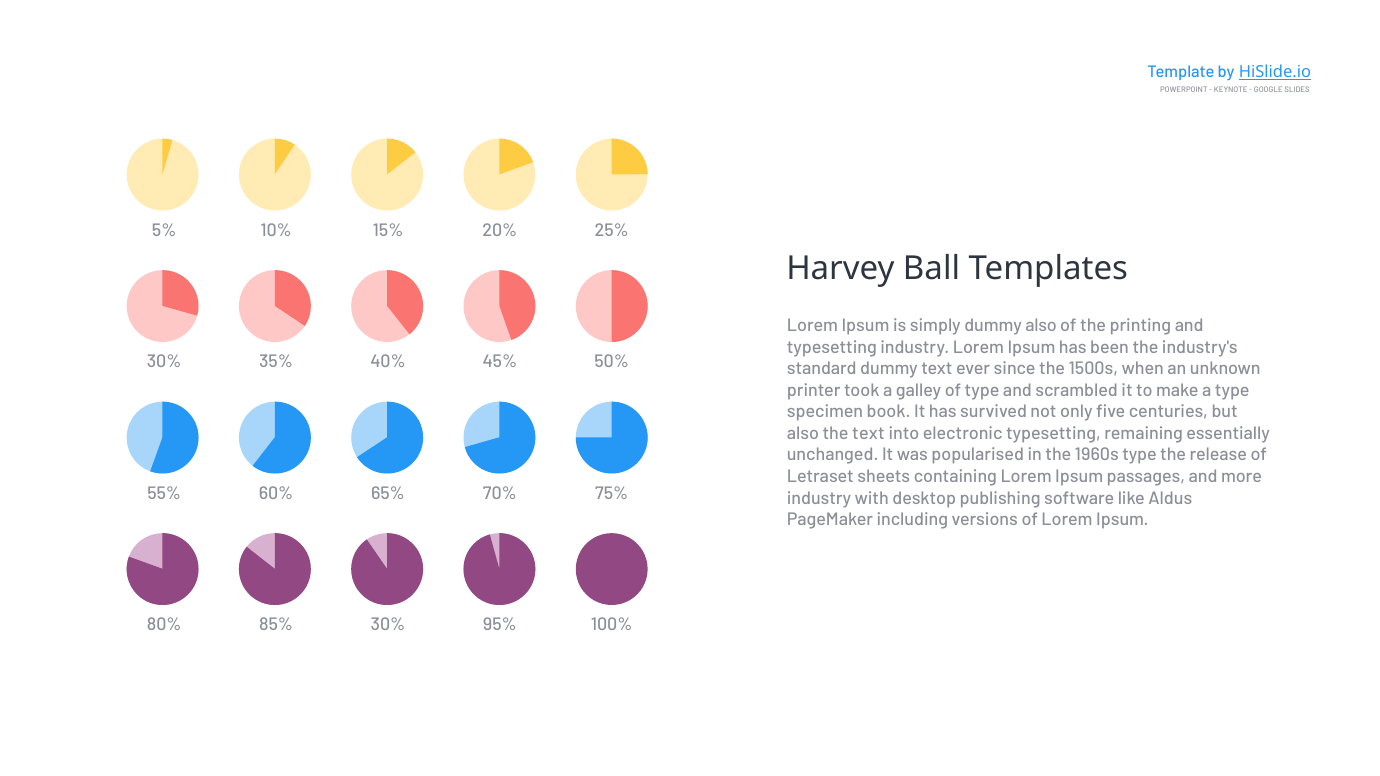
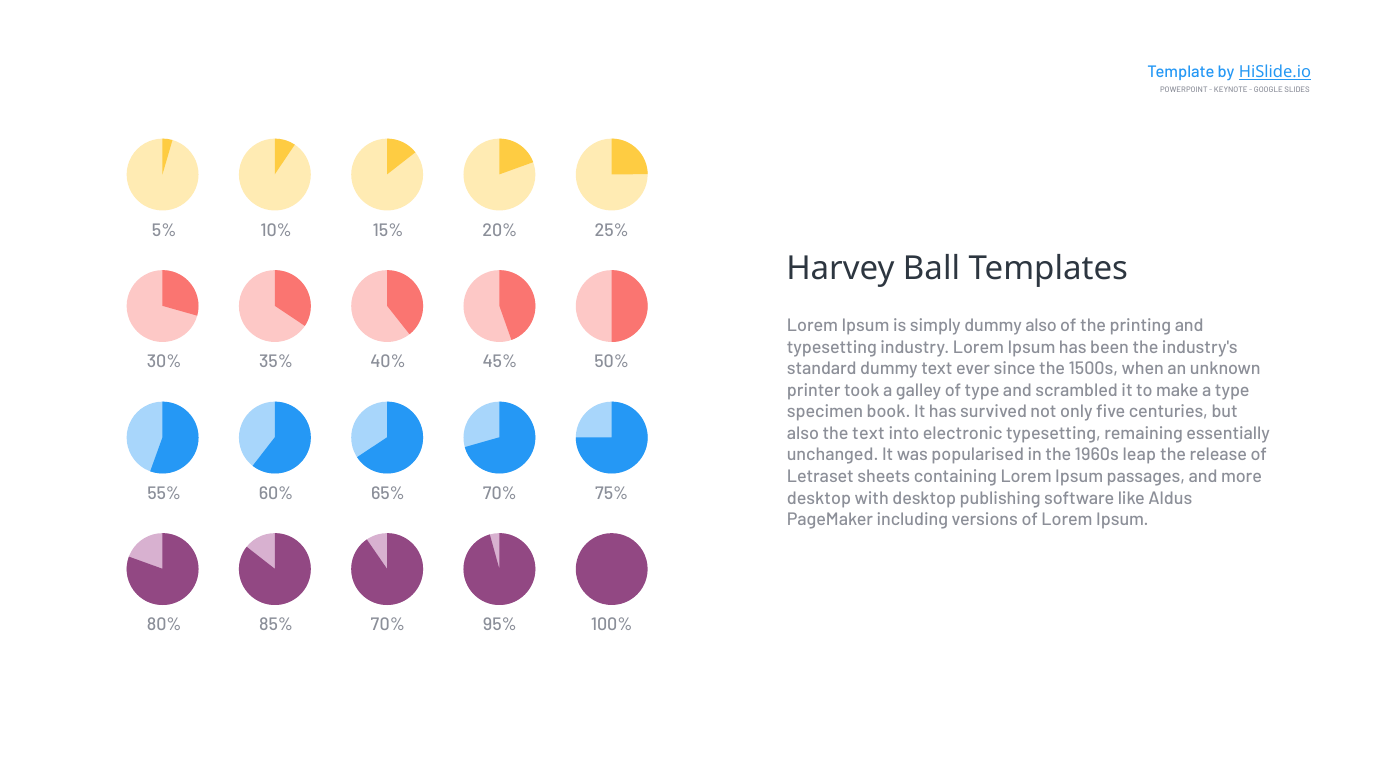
1960s type: type -> leap (1139, 455)
industry: industry -> desktop (819, 498)
85% 30%: 30% -> 70% (388, 625)
